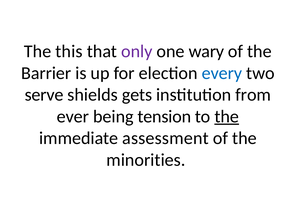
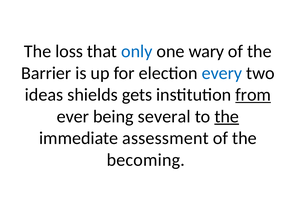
this: this -> loss (69, 51)
only colour: purple -> blue (137, 51)
serve: serve -> ideas (44, 95)
from underline: none -> present (253, 95)
tension: tension -> several (164, 116)
minorities: minorities -> becoming (146, 160)
